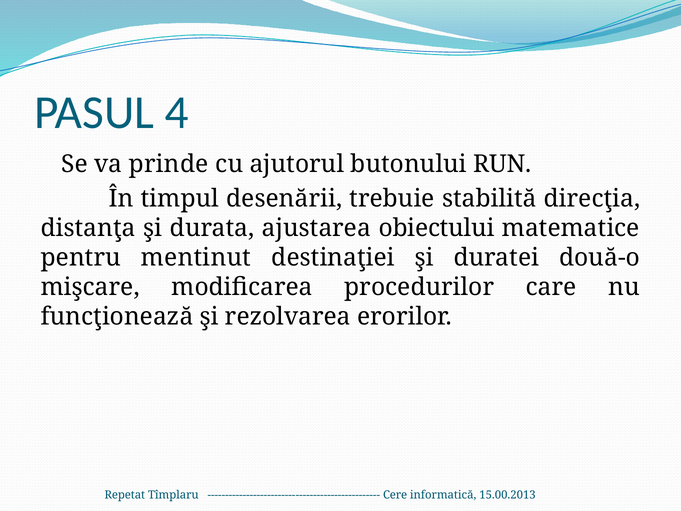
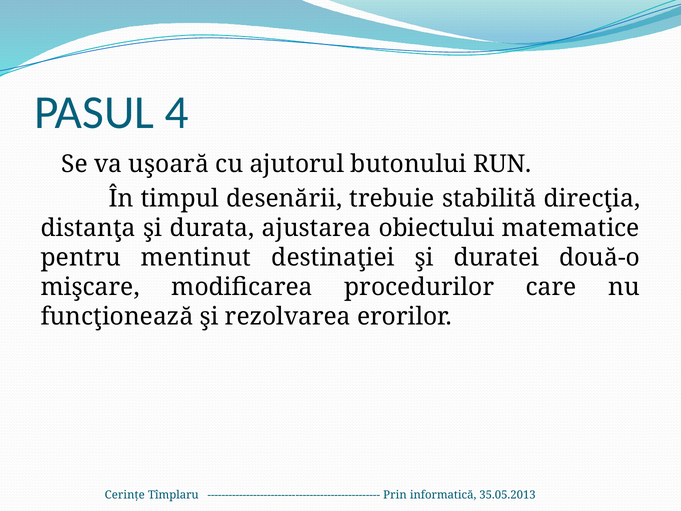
prinde: prinde -> uşoară (169, 164)
Repetat: Repetat -> Cerinţe (125, 495)
Cere: Cere -> Prin (395, 495)
15.00.2013: 15.00.2013 -> 35.05.2013 (507, 495)
